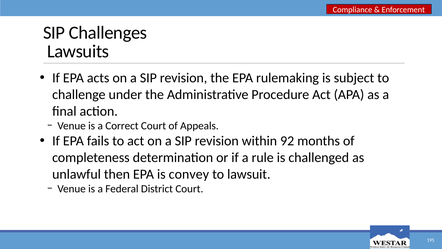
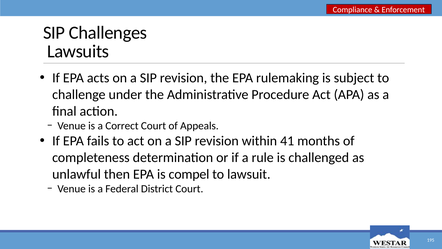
92: 92 -> 41 (287, 141)
convey: convey -> compel (189, 174)
